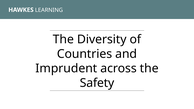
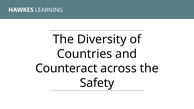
Imprudent: Imprudent -> Counteract (66, 68)
